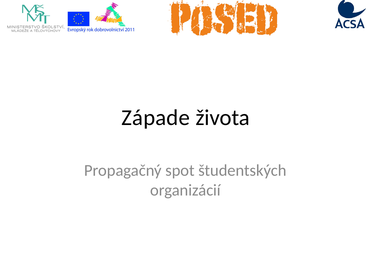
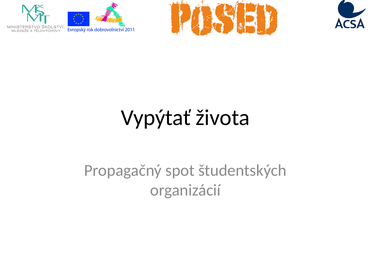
Západe: Západe -> Vypýtať (156, 118)
